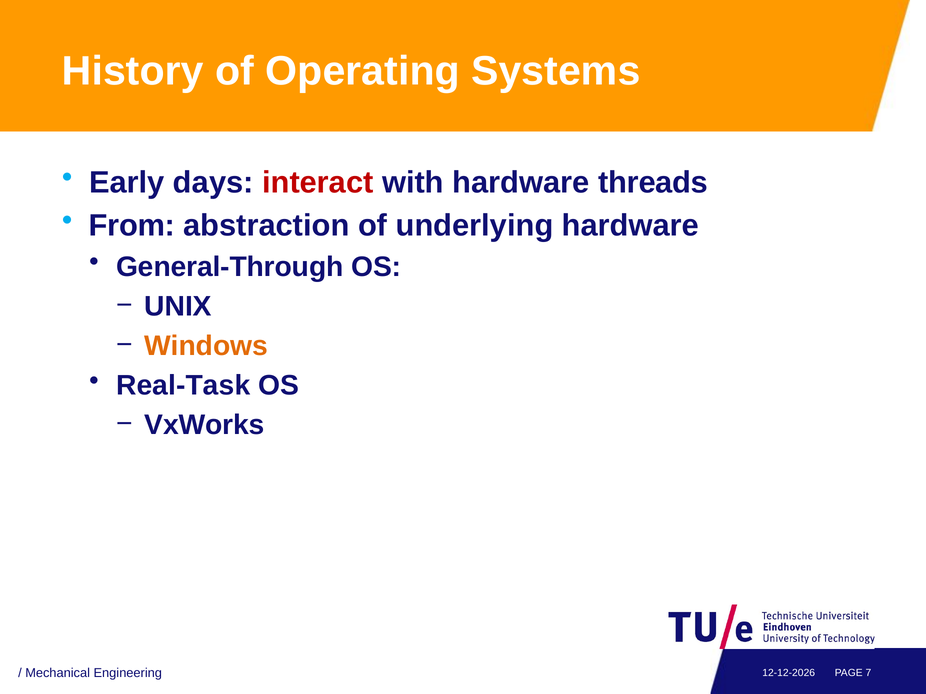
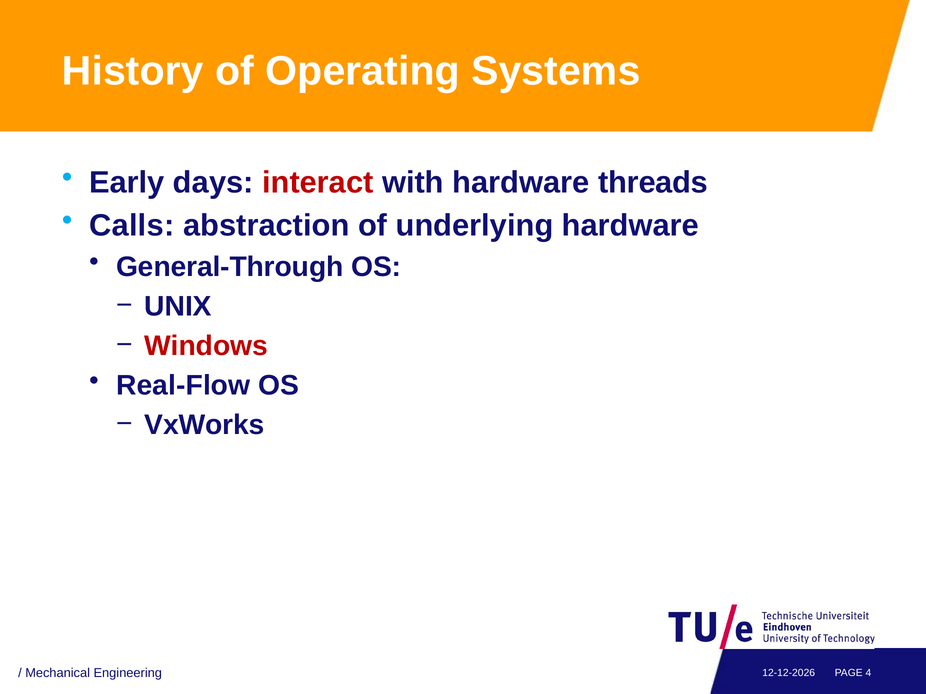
From: From -> Calls (132, 226)
Windows colour: orange -> red (206, 346)
Real-Task: Real-Task -> Real-Flow (183, 386)
7: 7 -> 4 (868, 673)
